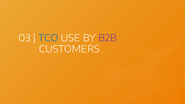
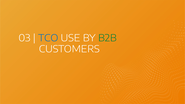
B2B colour: purple -> green (107, 38)
